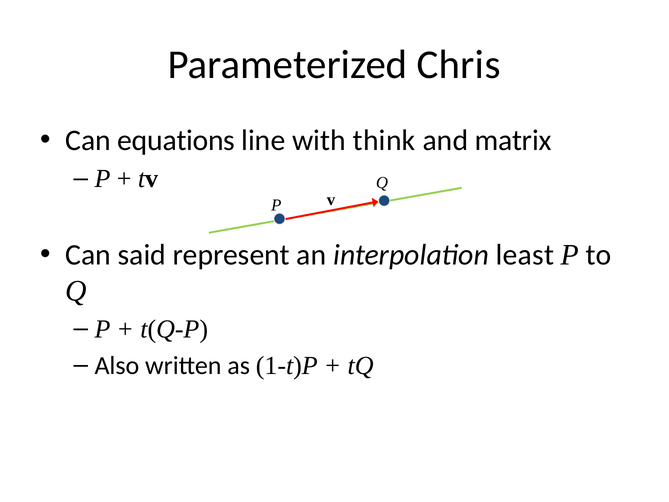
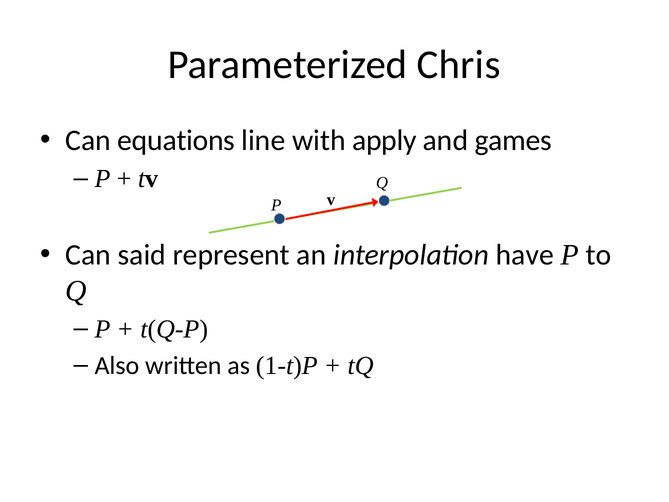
think: think -> apply (384, 140)
matrix: matrix -> games (513, 140)
least: least -> have (525, 255)
